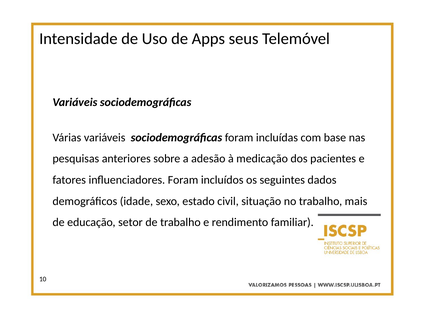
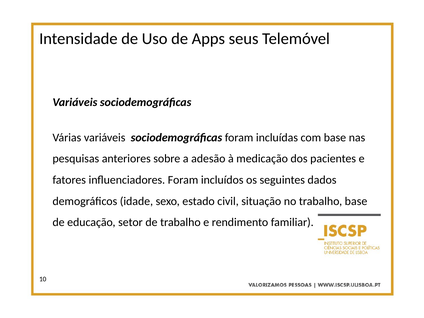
trabalho mais: mais -> base (356, 201)
